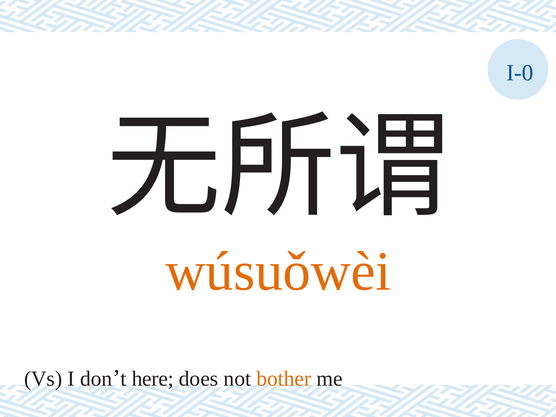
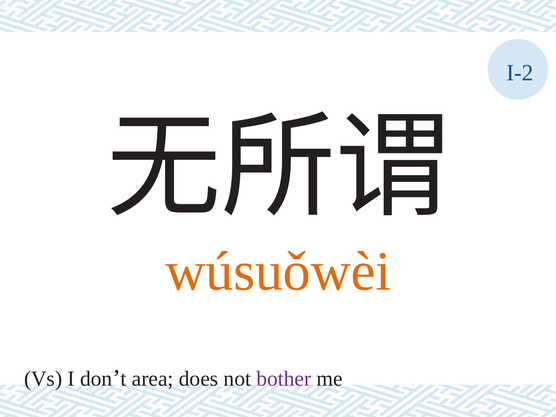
I-0: I-0 -> I-2 (520, 73)
here: here -> area (153, 379)
bother colour: orange -> purple (284, 379)
